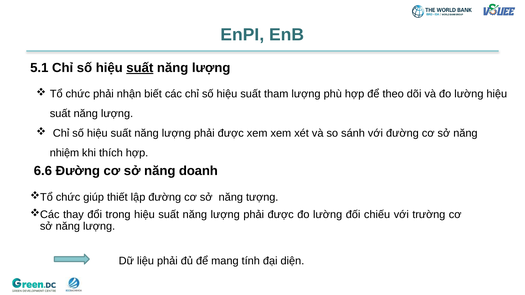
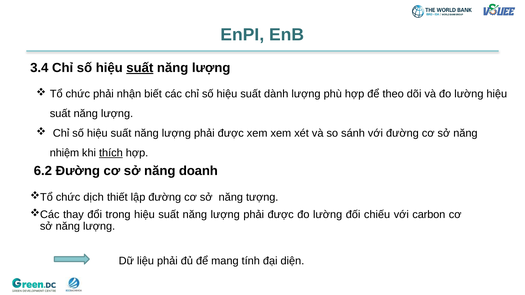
5.1: 5.1 -> 3.4 (39, 68)
tham: tham -> dành (276, 94)
thích underline: none -> present (111, 153)
6.6: 6.6 -> 6.2 (43, 171)
giúp: giúp -> dịch (94, 197)
trường: trường -> carbon (429, 215)
